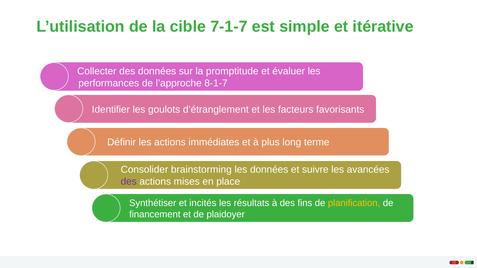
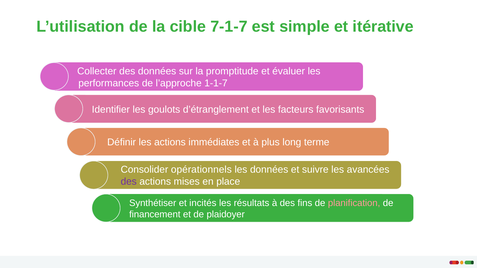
8-1-7: 8-1-7 -> 1-1-7 (216, 83)
brainstorming: brainstorming -> opérationnels (201, 170)
planification colour: yellow -> pink (354, 203)
